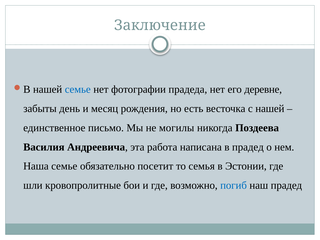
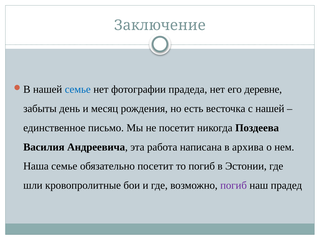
не могилы: могилы -> посетит (177, 128)
в прадед: прадед -> архива (248, 147)
то семья: семья -> погиб (202, 166)
погиб colour: blue -> purple (234, 185)
